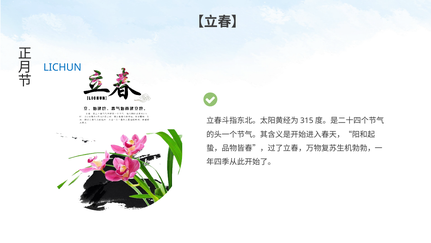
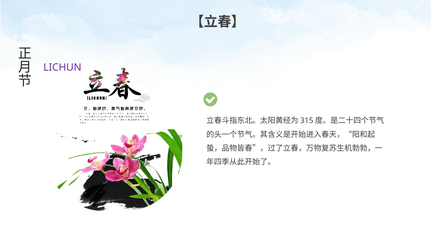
LICHUN colour: blue -> purple (62, 67)
